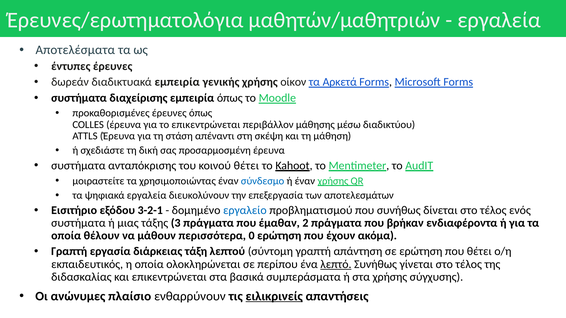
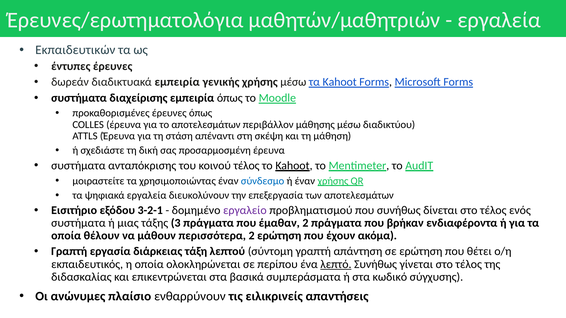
Αποτελέσματα: Αποτελέσματα -> Εκπαιδευτικών (75, 50)
χρήσης οίκον: οίκον -> μέσω (293, 82)
τα Αρκετά: Αρκετά -> Kahoot (340, 82)
το επικεντρώνεται: επικεντρώνεται -> αποτελεσμάτων (206, 125)
κοινού θέτει: θέτει -> τέλος (246, 166)
εργαλείο colour: blue -> purple (245, 211)
περισσότερα 0: 0 -> 2 (252, 236)
στα χρήσης: χρήσης -> κωδικό (390, 277)
ειλικρινείς underline: present -> none (274, 296)
